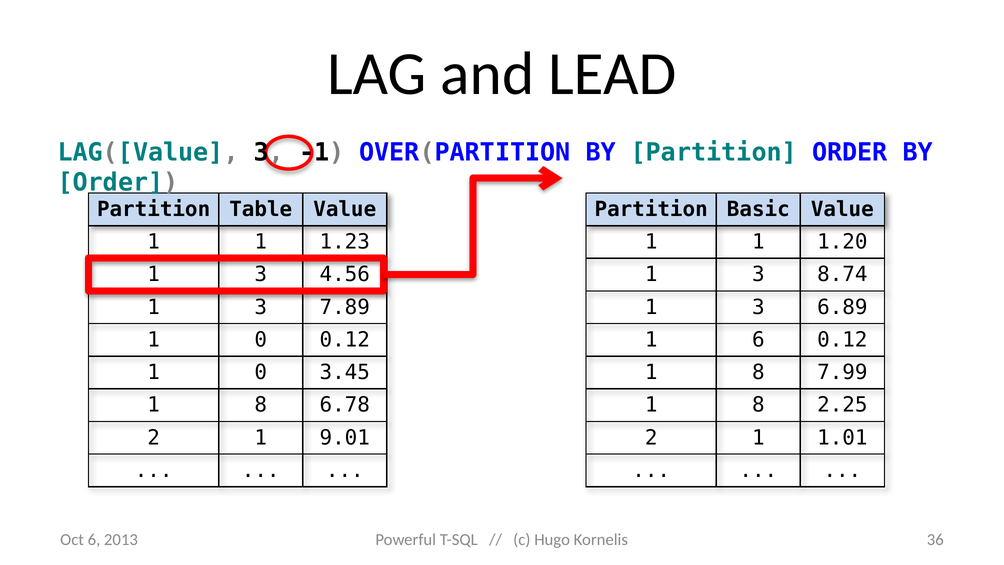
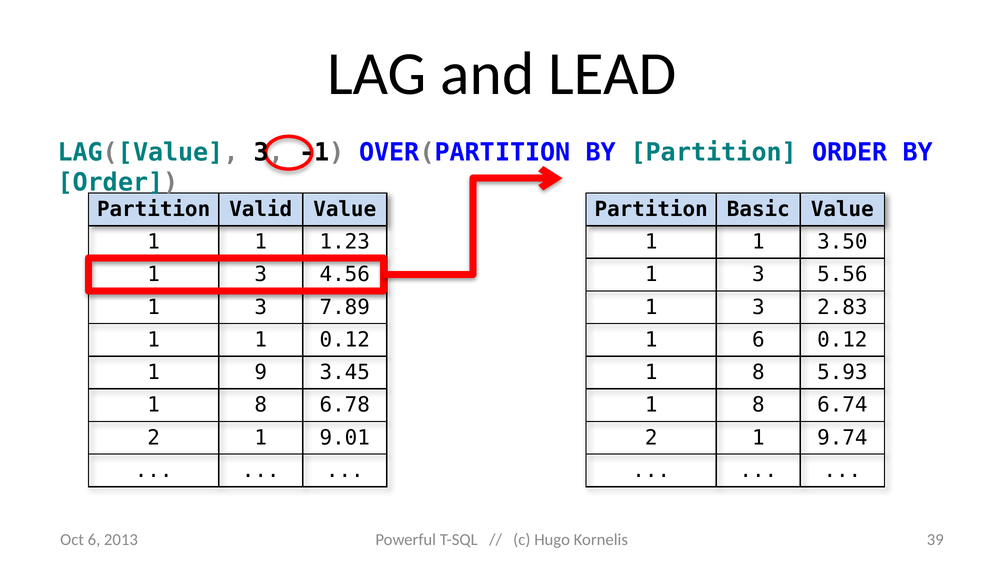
Table: Table -> Valid (261, 209)
1.20: 1.20 -> 3.50 (842, 242)
8.74: 8.74 -> 5.56 (842, 274)
6.89: 6.89 -> 2.83 (842, 307)
0: 0 -> 1 (261, 340)
0: 0 -> 9 (261, 372)
7.99: 7.99 -> 5.93 (842, 372)
2.25: 2.25 -> 6.74 (842, 405)
1.01: 1.01 -> 9.74 (842, 438)
36: 36 -> 39 (935, 539)
